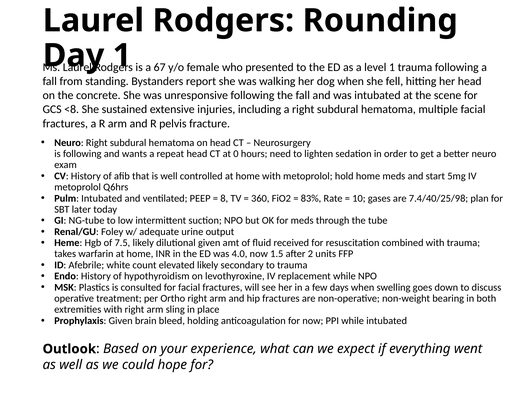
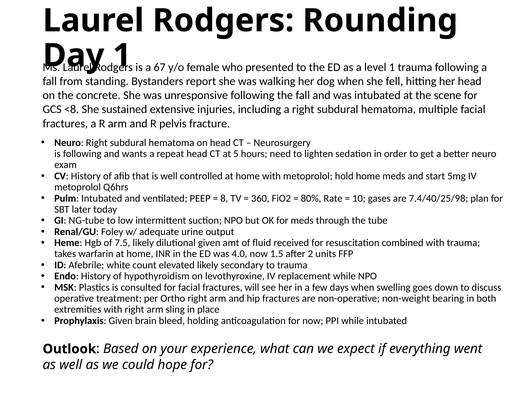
0: 0 -> 5 (236, 154)
83%: 83% -> 80% (311, 199)
